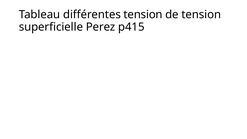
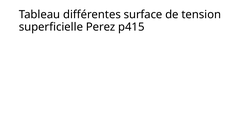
différentes tension: tension -> surface (143, 15)
